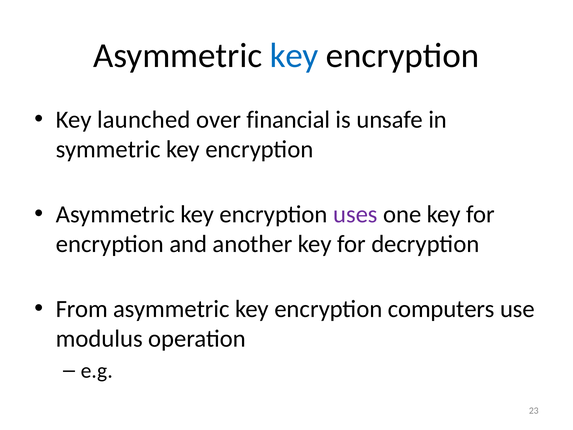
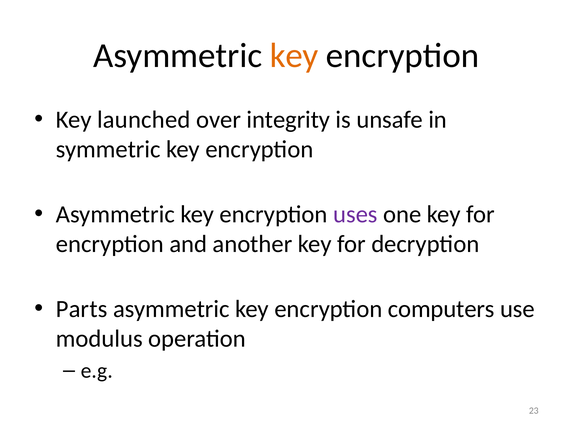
key colour: blue -> orange (294, 55)
financial: financial -> integrity (288, 120)
From: From -> Parts (82, 309)
